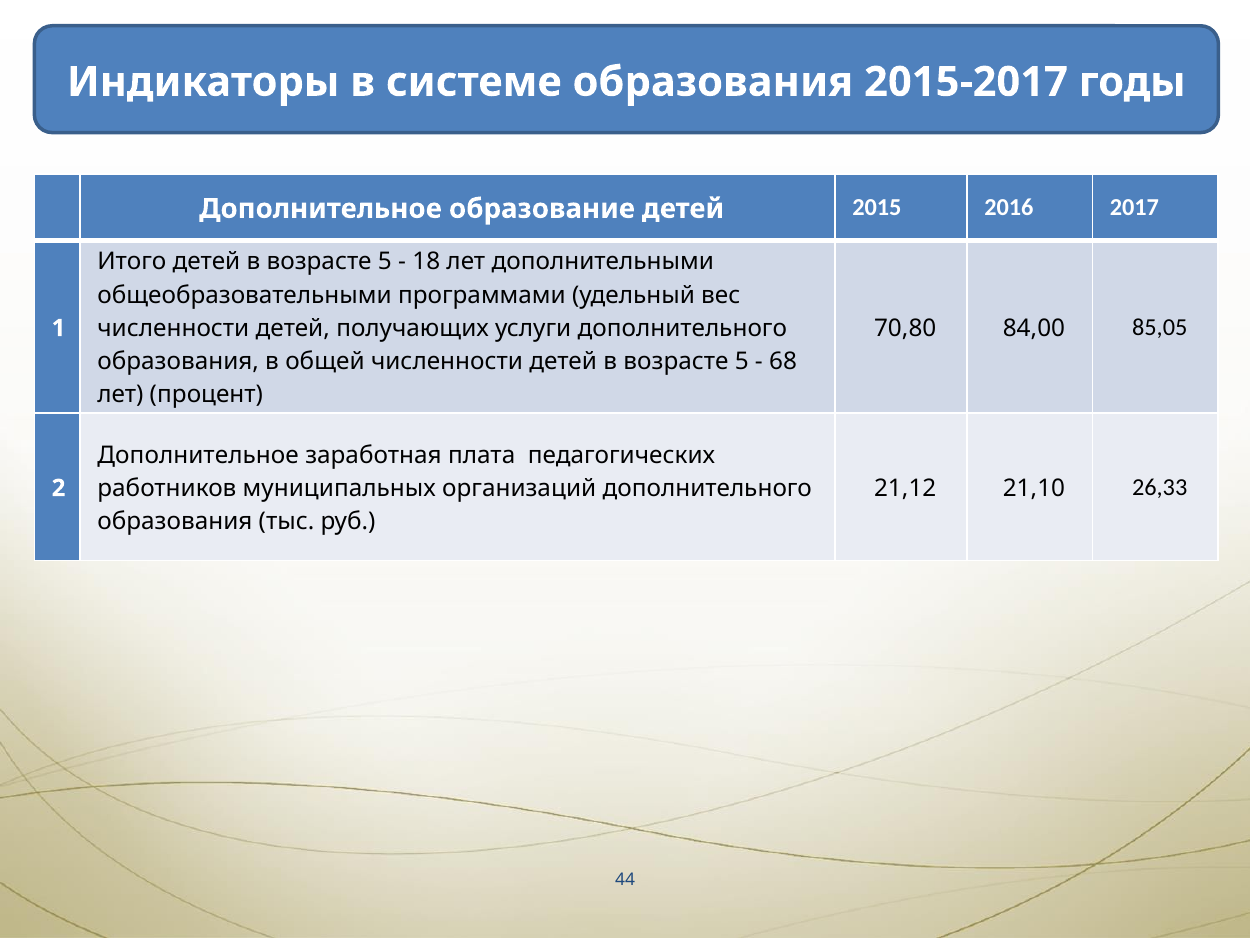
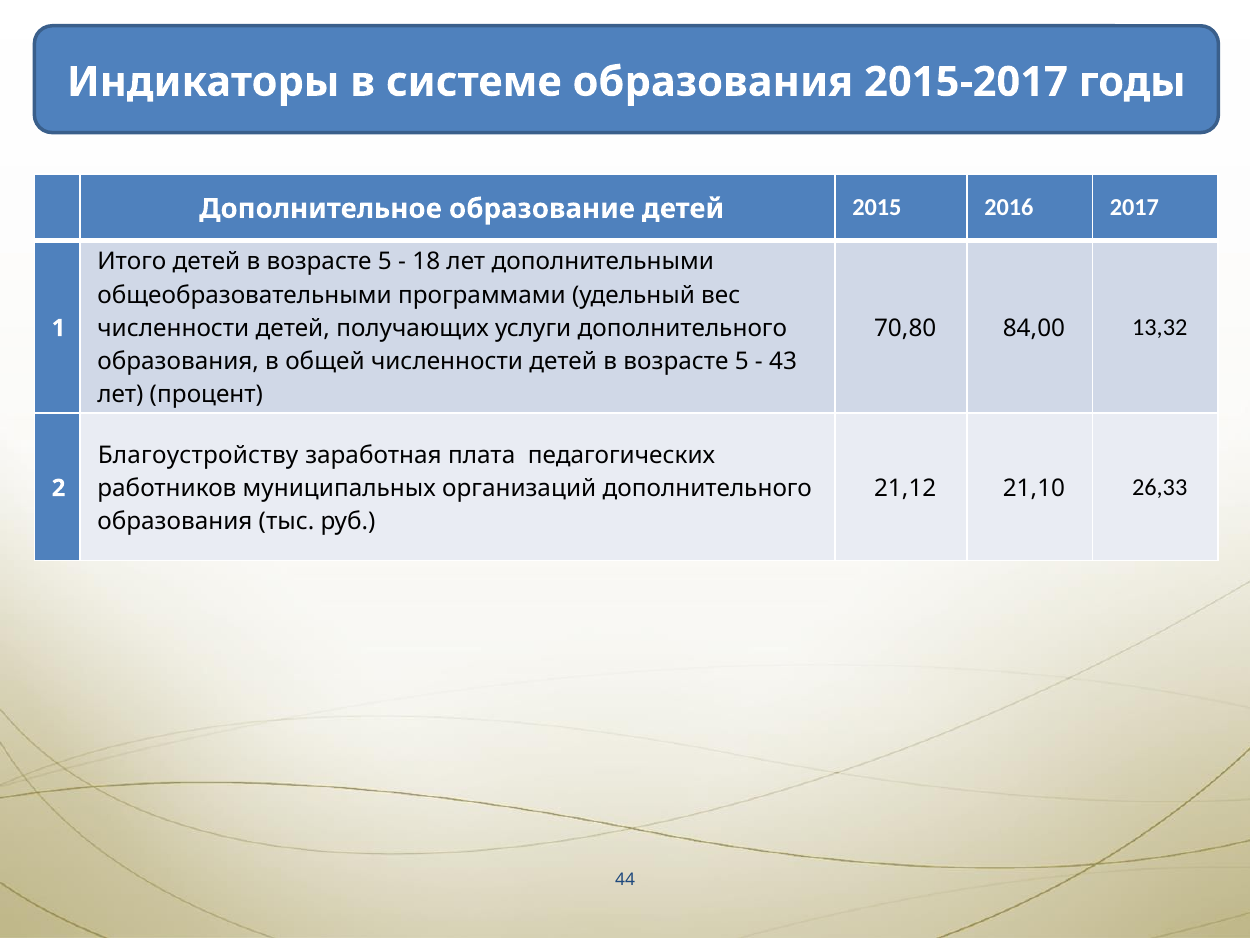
85,05: 85,05 -> 13,32 (1160, 327)
68: 68 -> 43 (783, 361)
Дополнительное: Дополнительное -> Благоустройству (198, 455)
